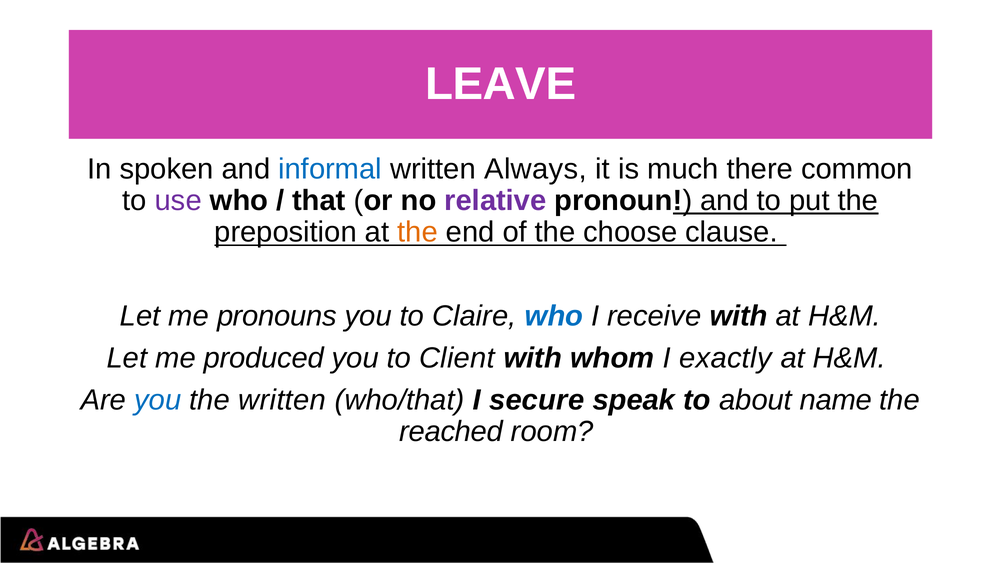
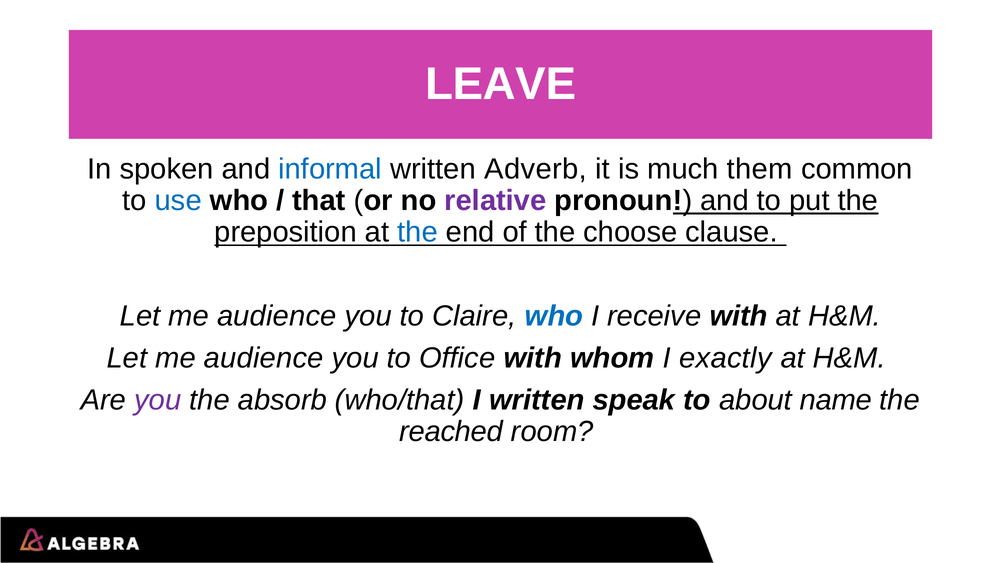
Always: Always -> Adverb (536, 169)
there: there -> them (760, 169)
use colour: purple -> blue (178, 201)
the colour: orange -> blue (418, 232)
pronouns: pronouns -> audience (277, 316)
produced: produced -> audience (264, 358)
Client: Client -> Office (457, 358)
you colour: blue -> purple (158, 400)
the written: written -> absorb (282, 400)
I secure: secure -> written (537, 400)
